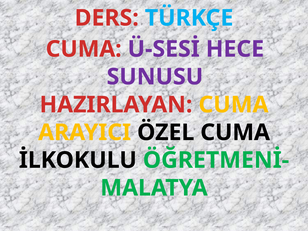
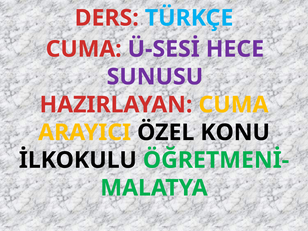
ÖZEL CUMA: CUMA -> KONU (235, 132)
